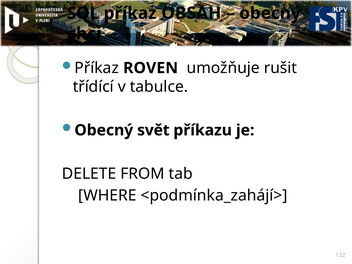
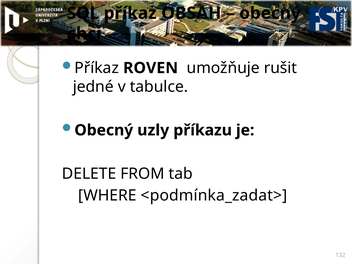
třídící: třídící -> jedné (93, 87)
svět: svět -> uzly (153, 130)
<podmínka_zahájí>: <podmínka_zahájí> -> <podmínka_zadat> (214, 195)
